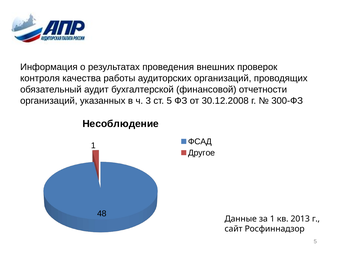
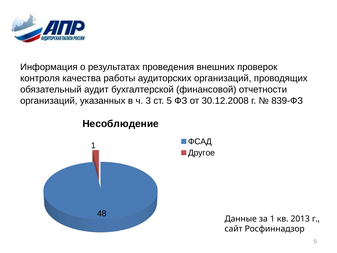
300-ФЗ: 300-ФЗ -> 839-ФЗ (287, 101)
